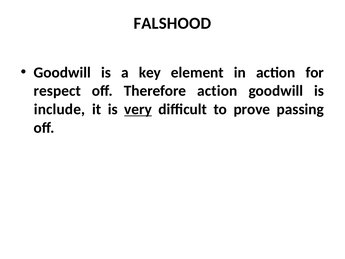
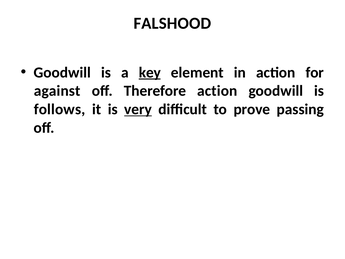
key underline: none -> present (150, 72)
respect: respect -> against (57, 91)
include: include -> follows (60, 109)
